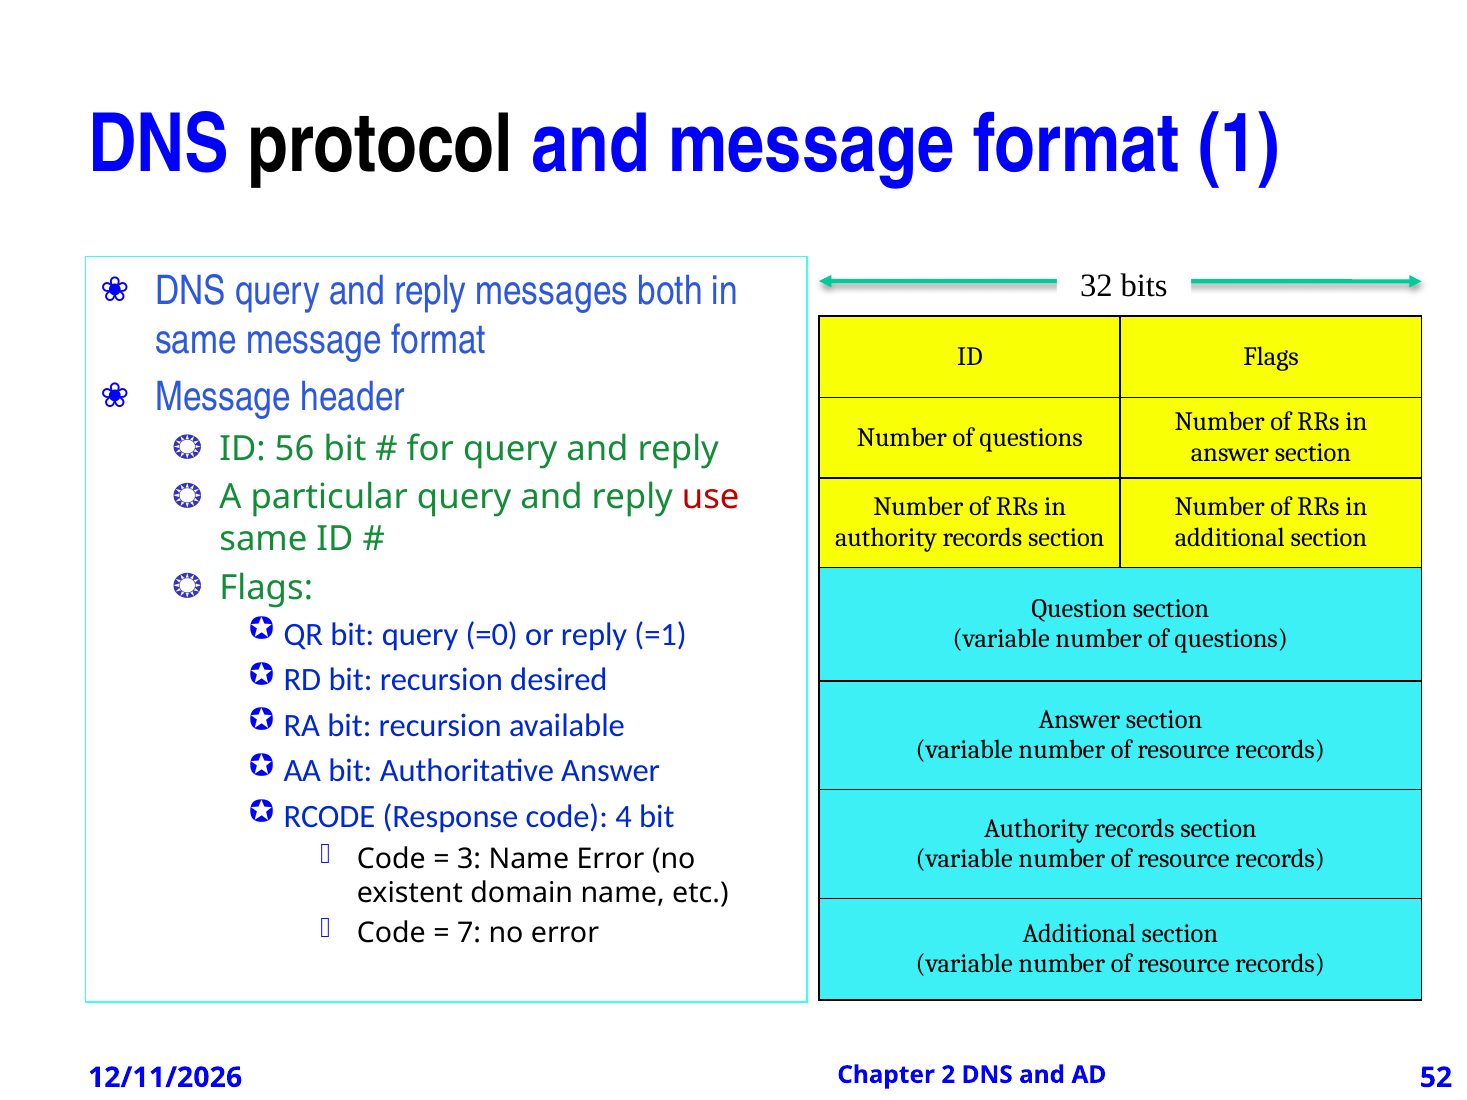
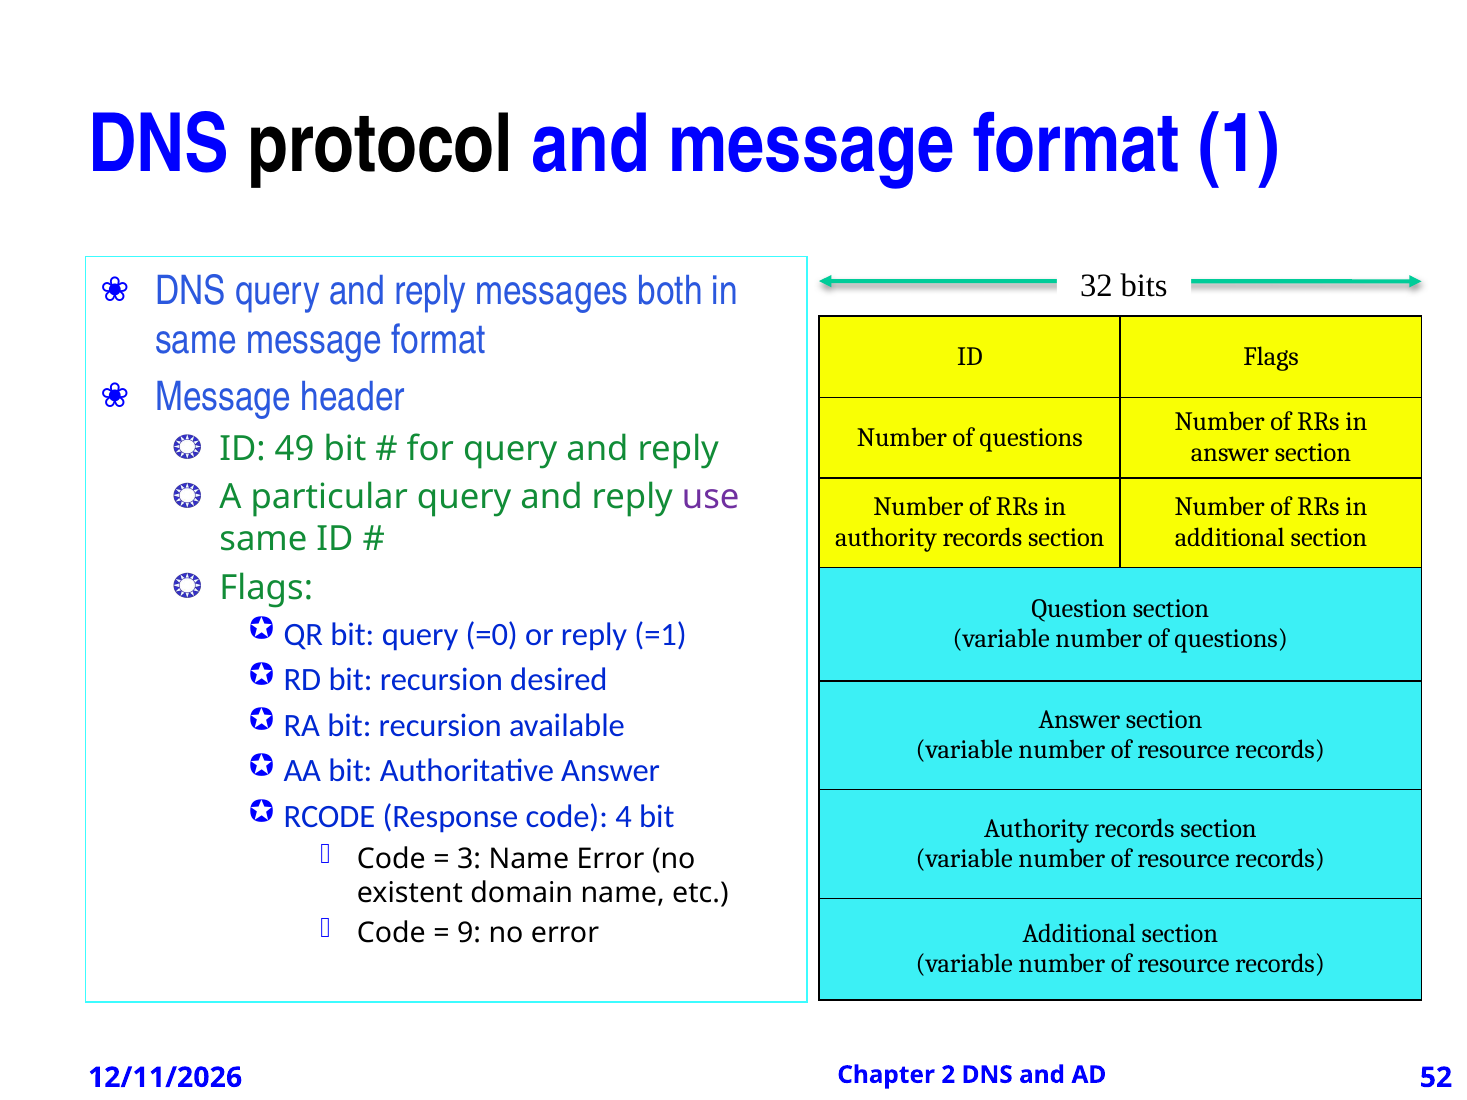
56: 56 -> 49 (295, 449)
use colour: red -> purple (711, 498)
7: 7 -> 9 (469, 933)
